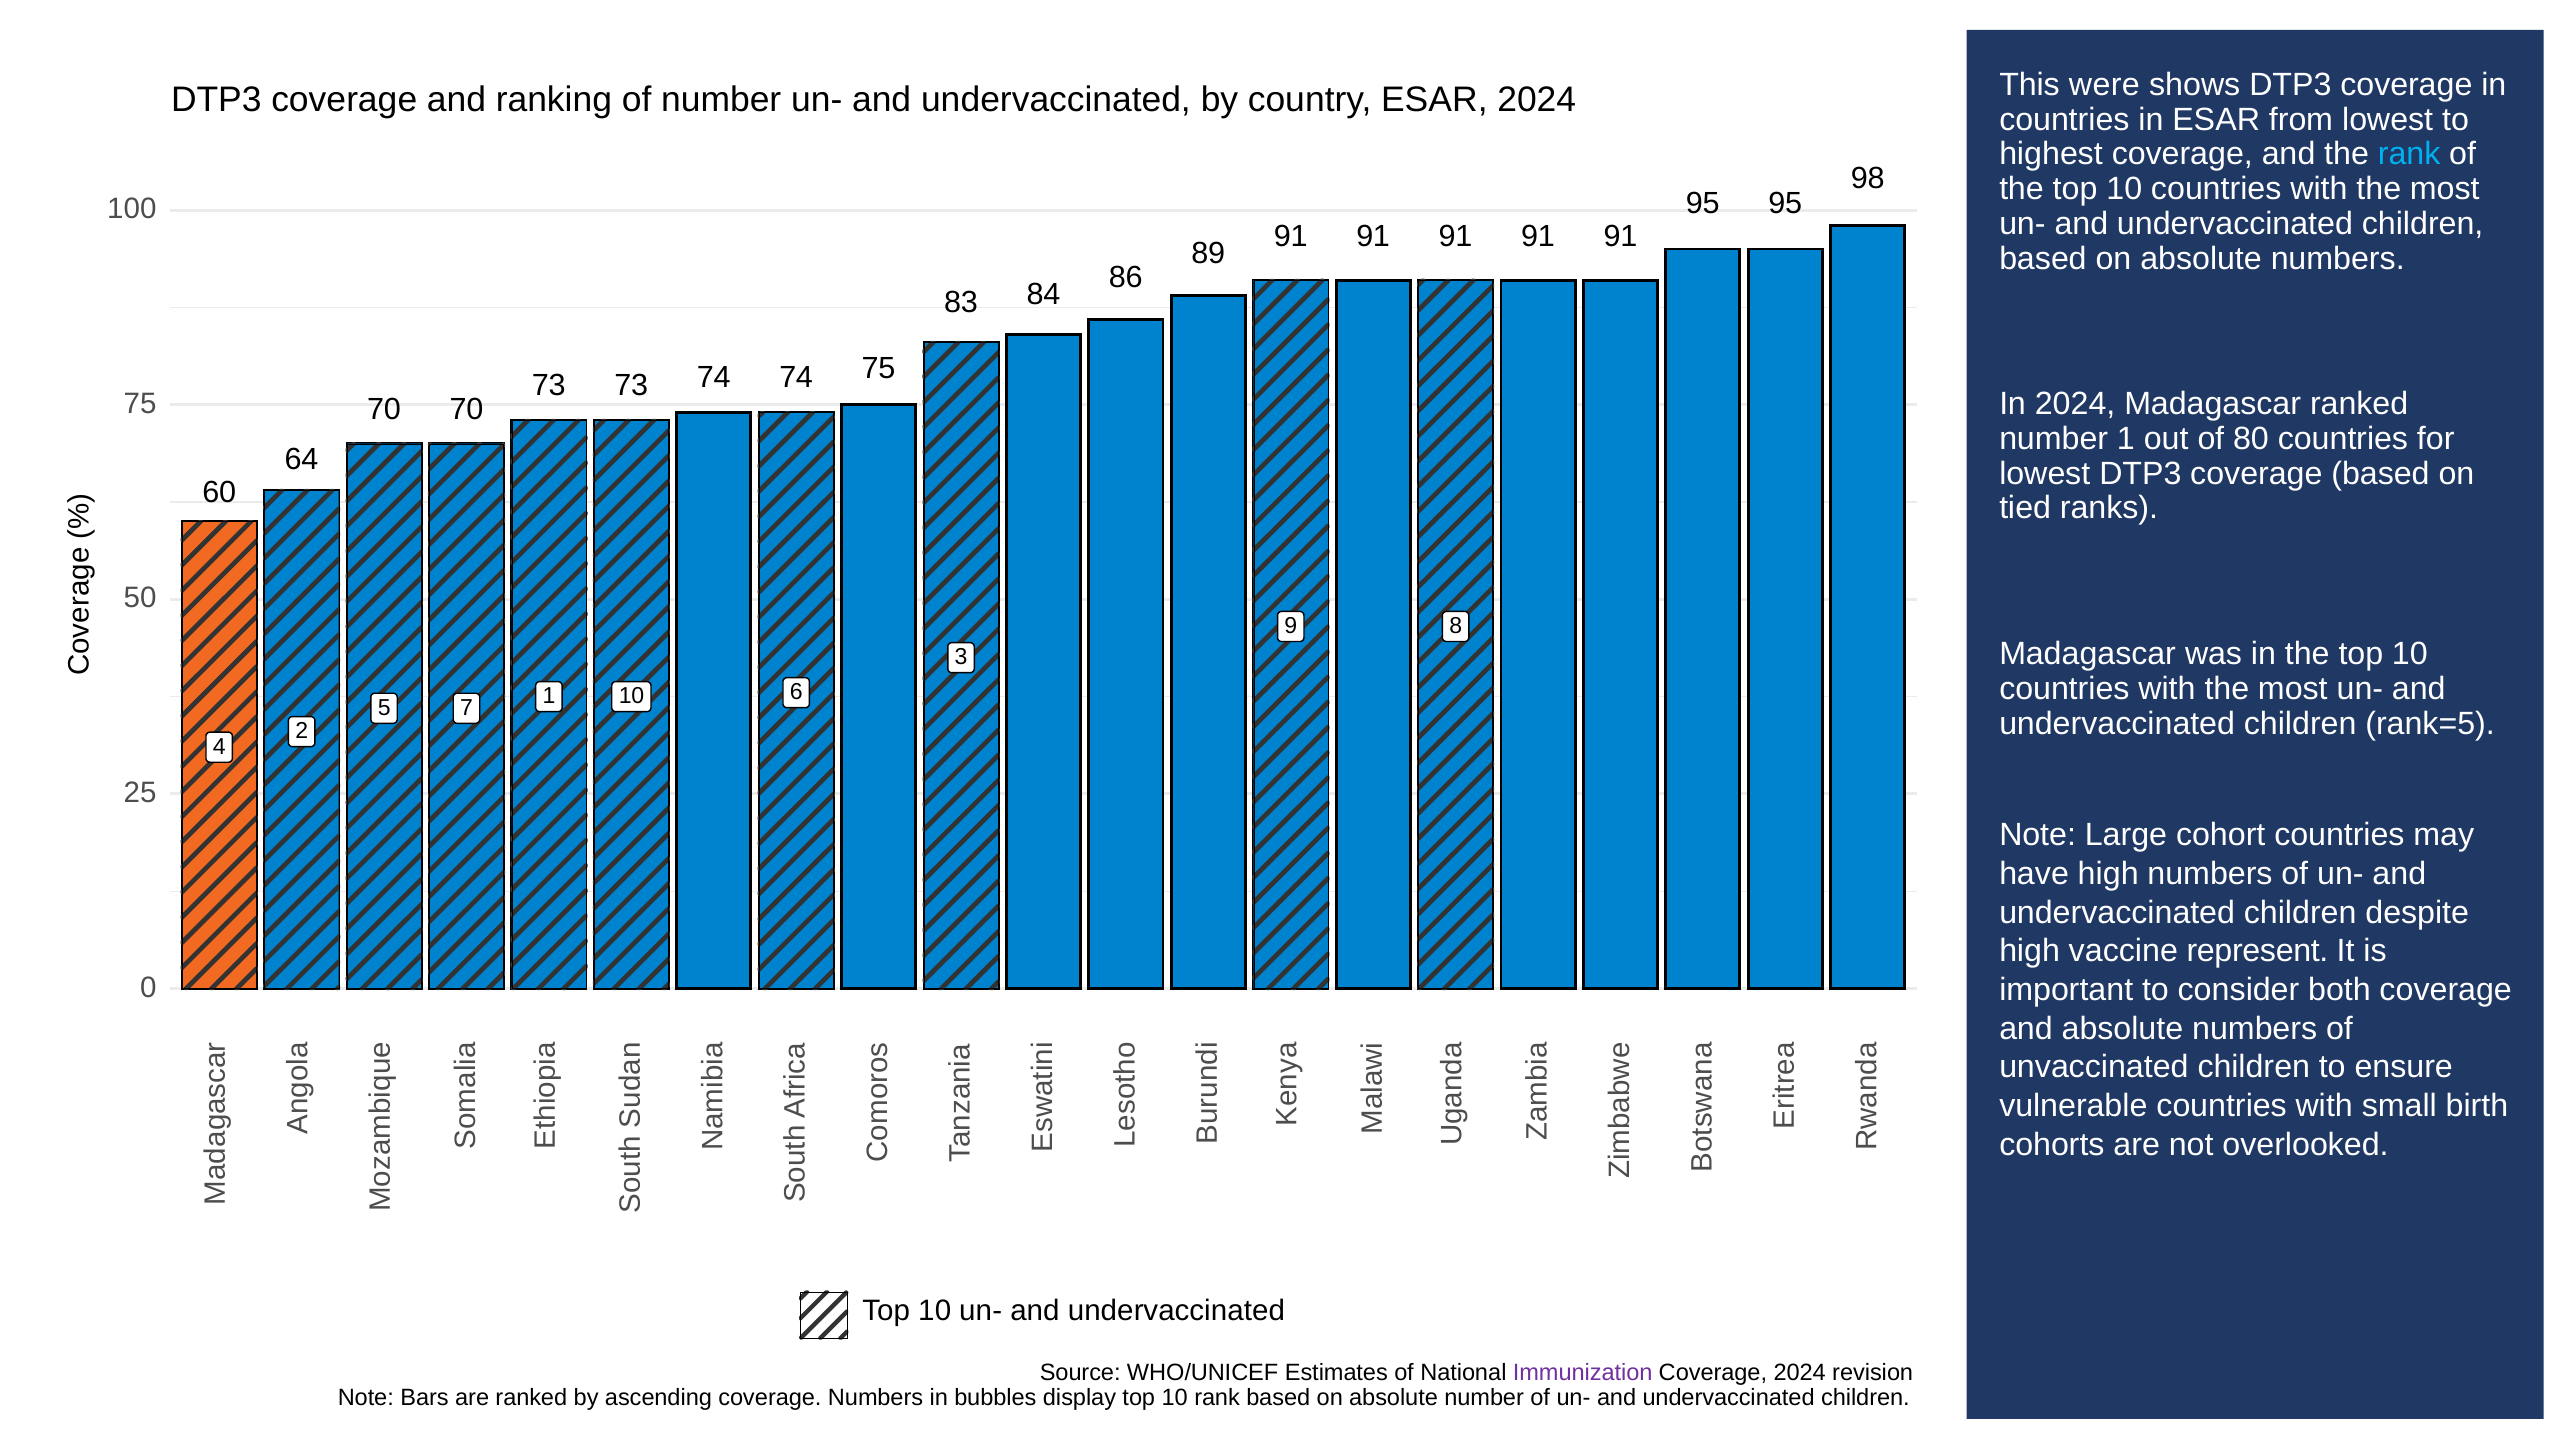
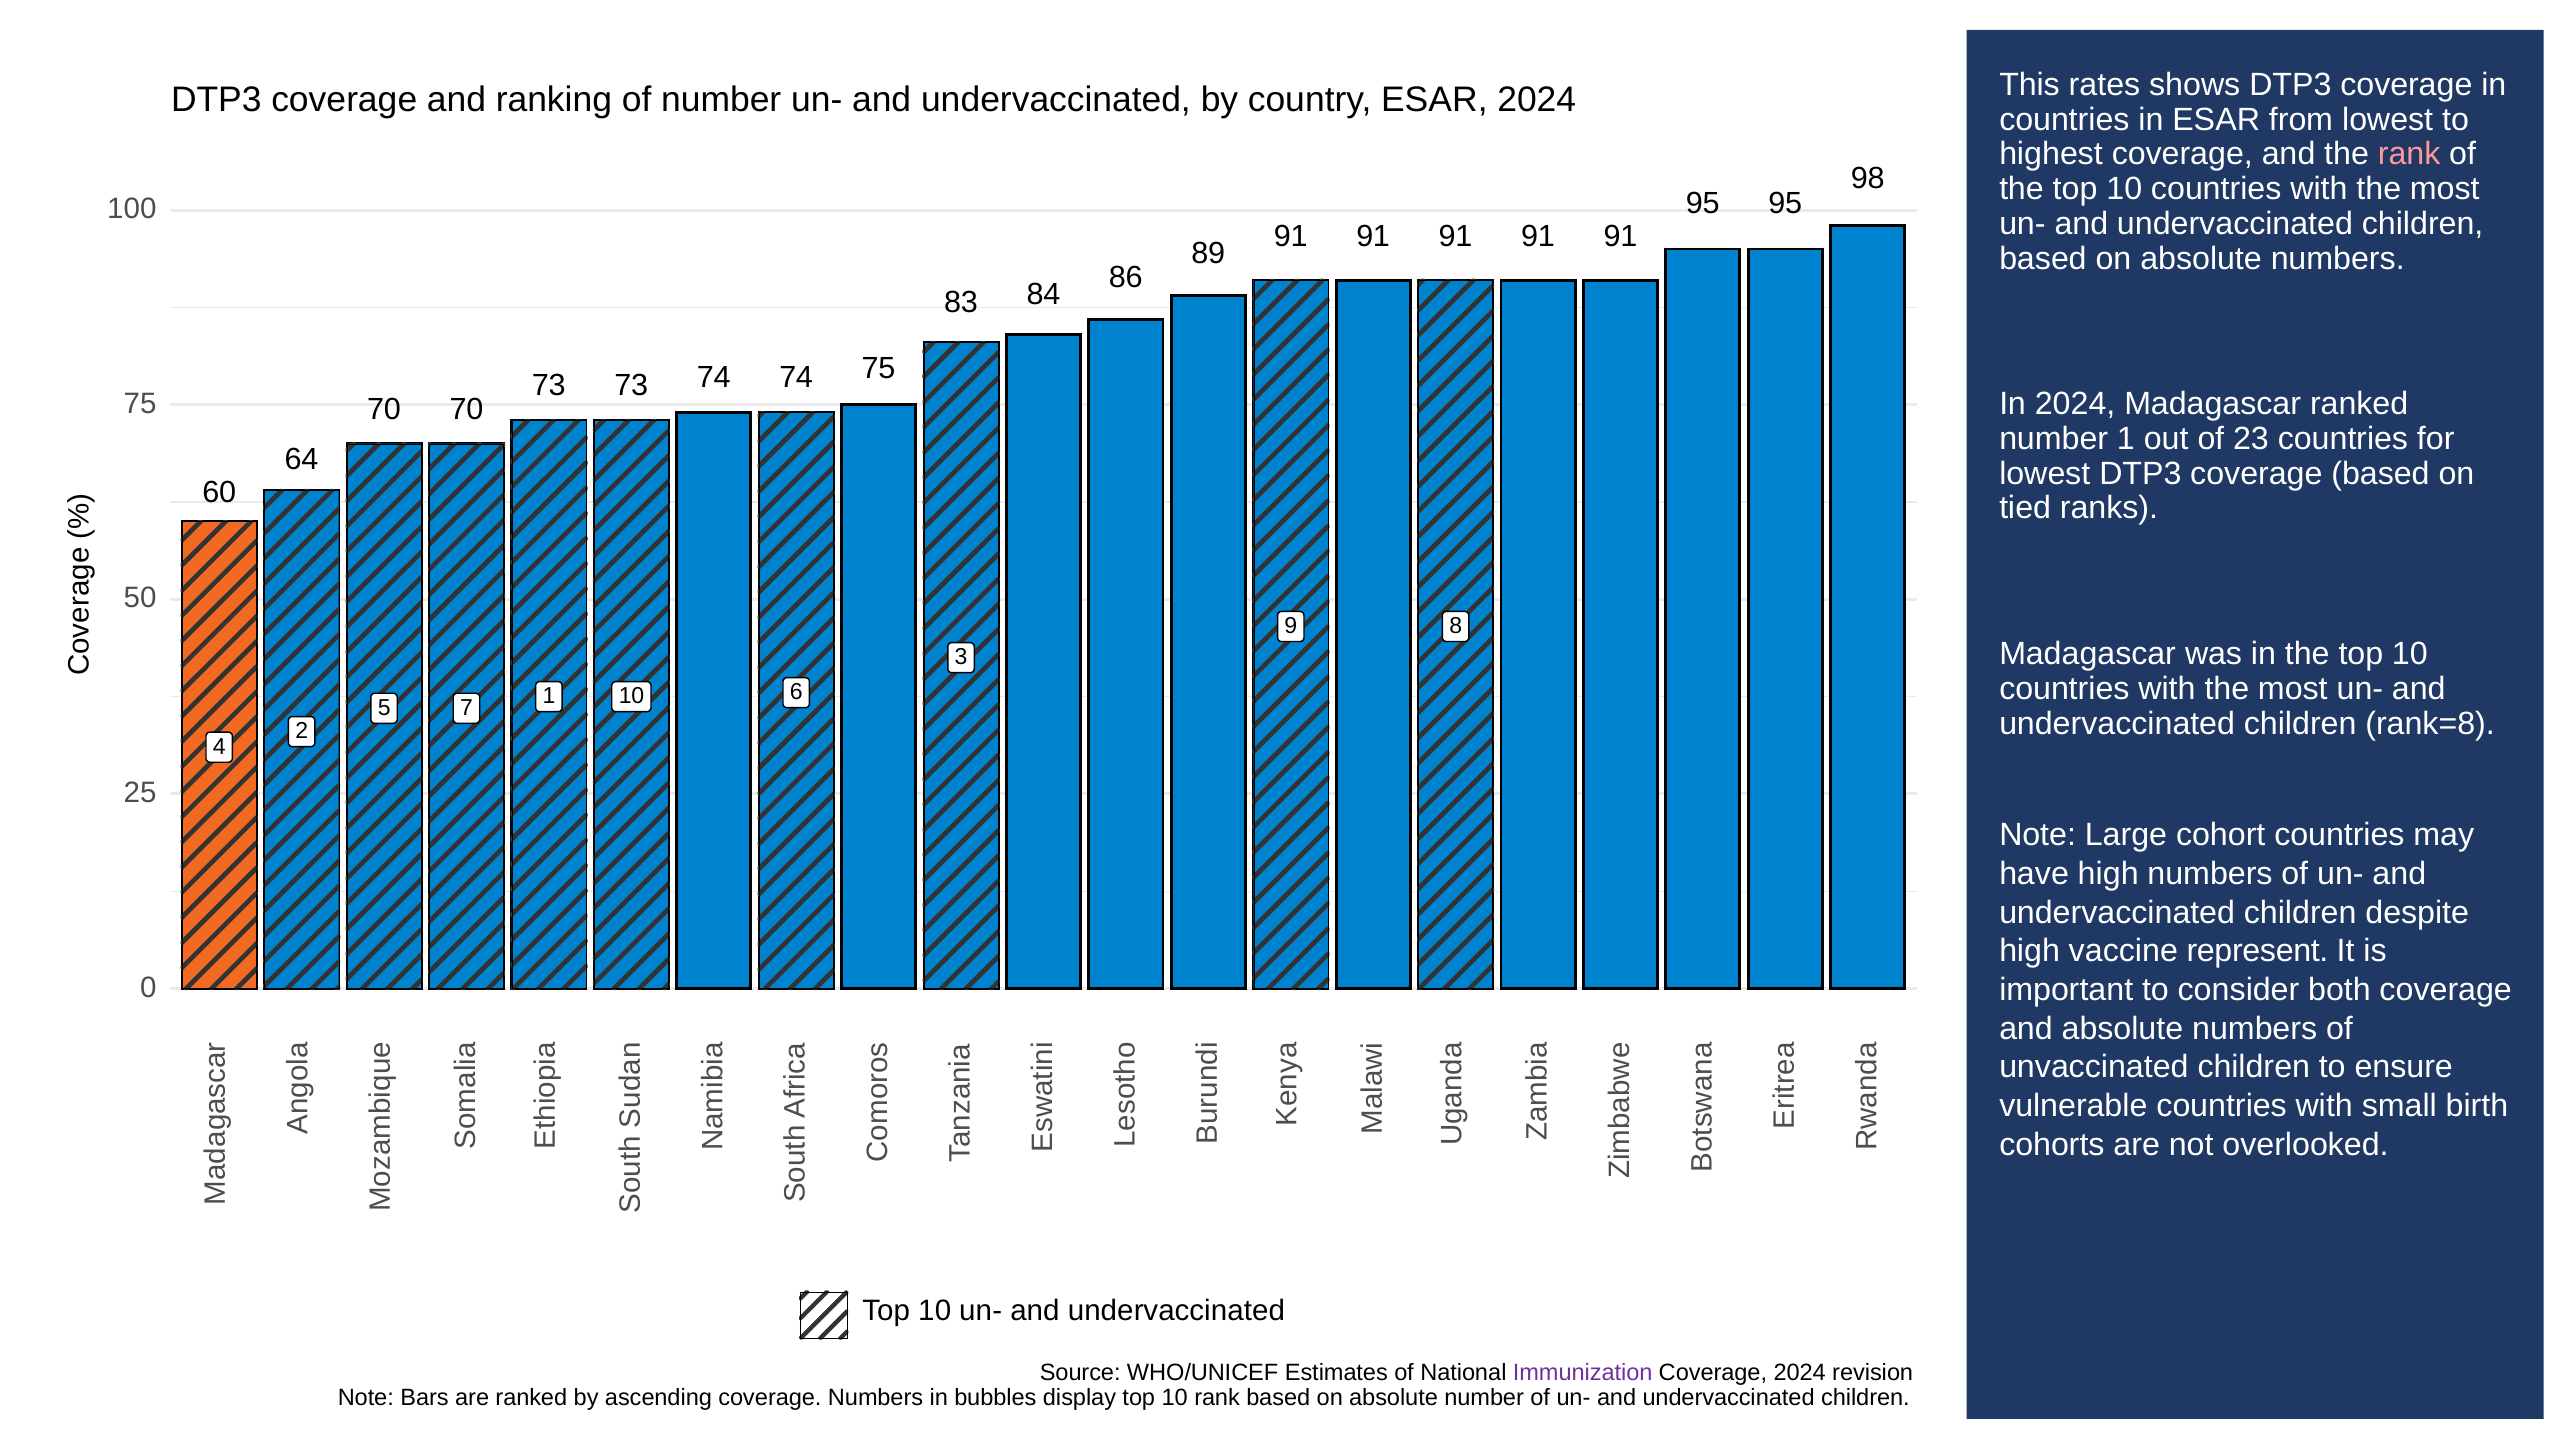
were: were -> rates (2104, 85)
rank colour: light blue -> pink (2409, 154)
80: 80 -> 23 (2251, 439)
rank=5: rank=5 -> rank=8 (2430, 723)
